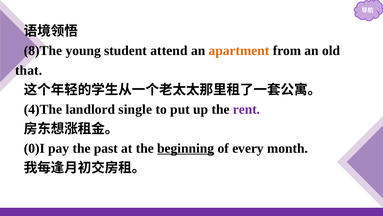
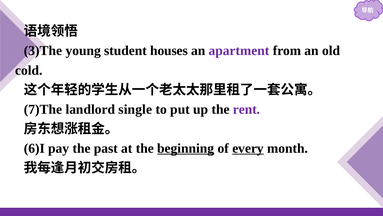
8)The: 8)The -> 3)The (43, 51)
attend: attend -> houses (169, 51)
apartment colour: orange -> purple (239, 51)
that: that -> cold (29, 70)
4)The: 4)The -> 7)The (43, 109)
0)I: 0)I -> 6)I (34, 148)
every underline: none -> present (248, 148)
